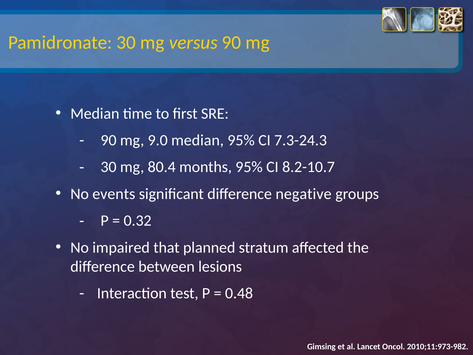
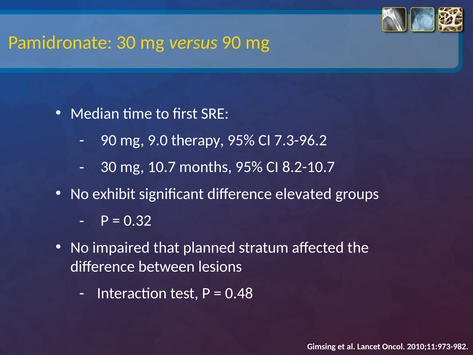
9.0 median: median -> therapy (198, 140)
7.3-24.3: 7.3-24.3 -> 7.3-96.2 (301, 140)
80.4: 80.4 -> 10.7 (162, 167)
events: events -> exhibit (114, 194)
negative: negative -> elevated (304, 194)
